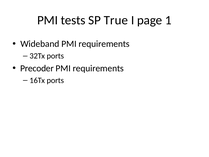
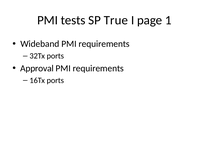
Precoder: Precoder -> Approval (37, 68)
